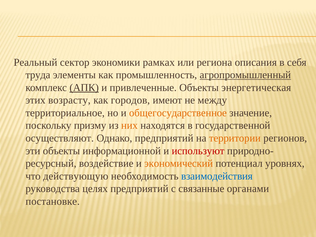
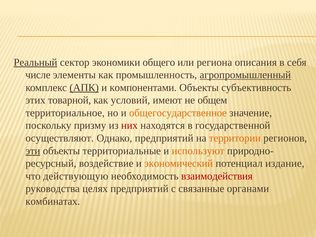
Реальный underline: none -> present (35, 62)
рамках: рамках -> общего (159, 62)
труда: труда -> числе (38, 75)
привлеченные: привлеченные -> компонентами (143, 88)
энергетическая: энергетическая -> субъективность (256, 88)
возрасту: возрасту -> товарной (69, 100)
городов: городов -> условий (130, 100)
между: между -> общем (212, 100)
них colour: orange -> red (129, 126)
эти underline: none -> present (33, 151)
информационной: информационной -> территориальные (122, 151)
используют colour: red -> orange (198, 151)
уровнях: уровнях -> издание (285, 163)
взаимодействия colour: blue -> red (217, 176)
постановке: постановке -> комбинатах (53, 201)
